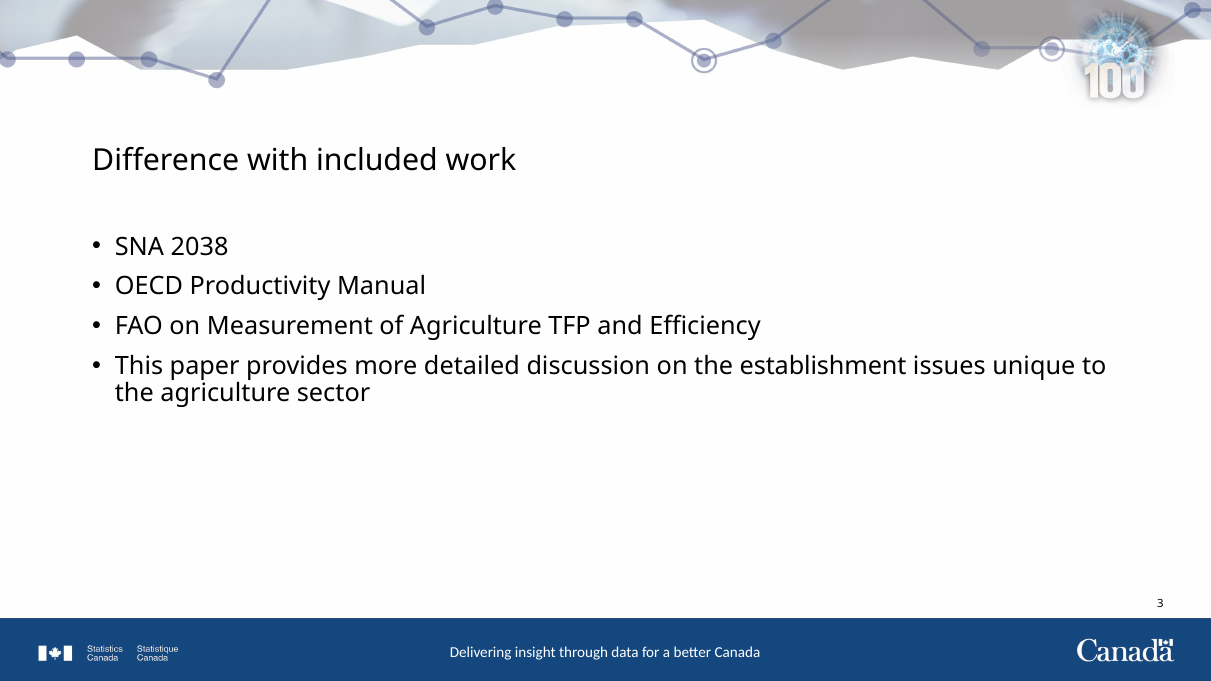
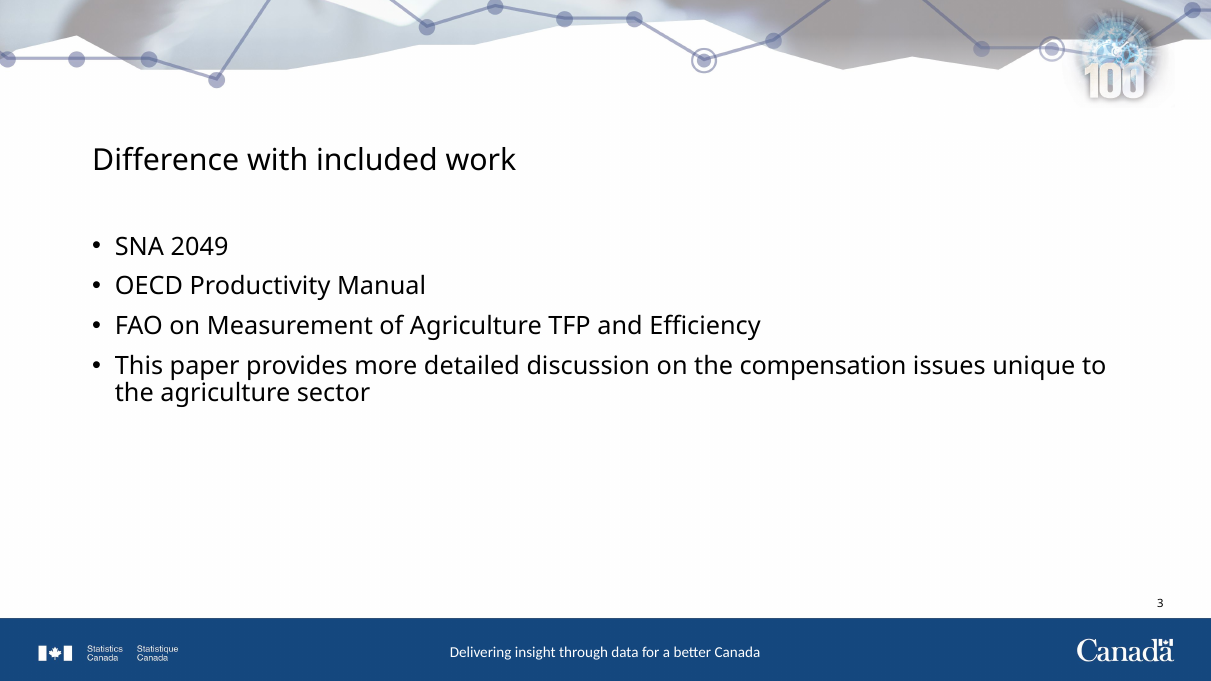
2038: 2038 -> 2049 (200, 247)
establishment: establishment -> compensation (823, 366)
